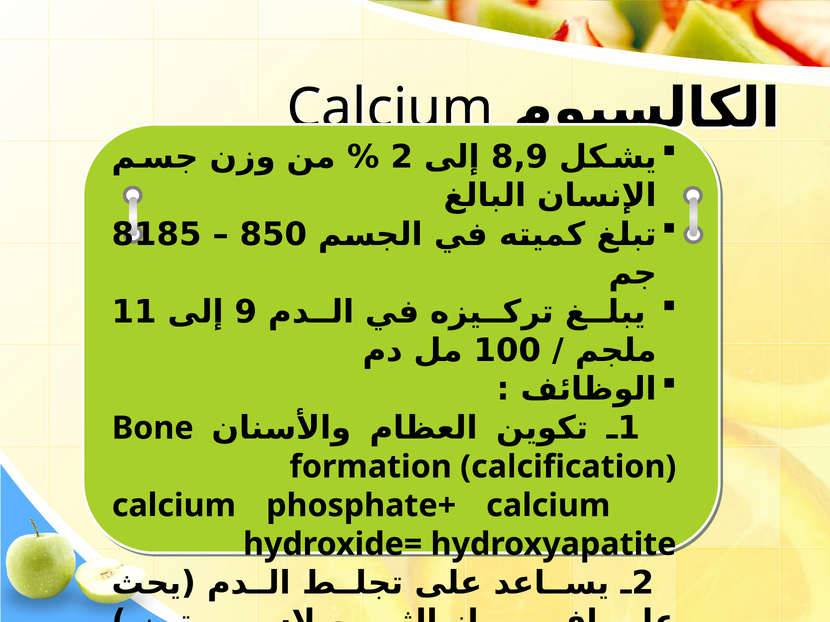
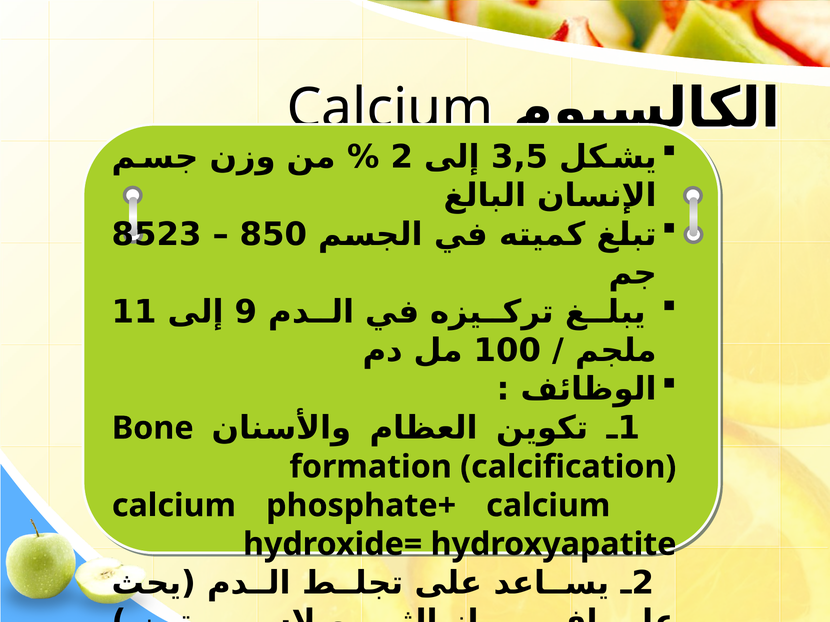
8,9: 8,9 -> 3,5 (520, 157)
8185: 8185 -> 8523 (157, 235)
